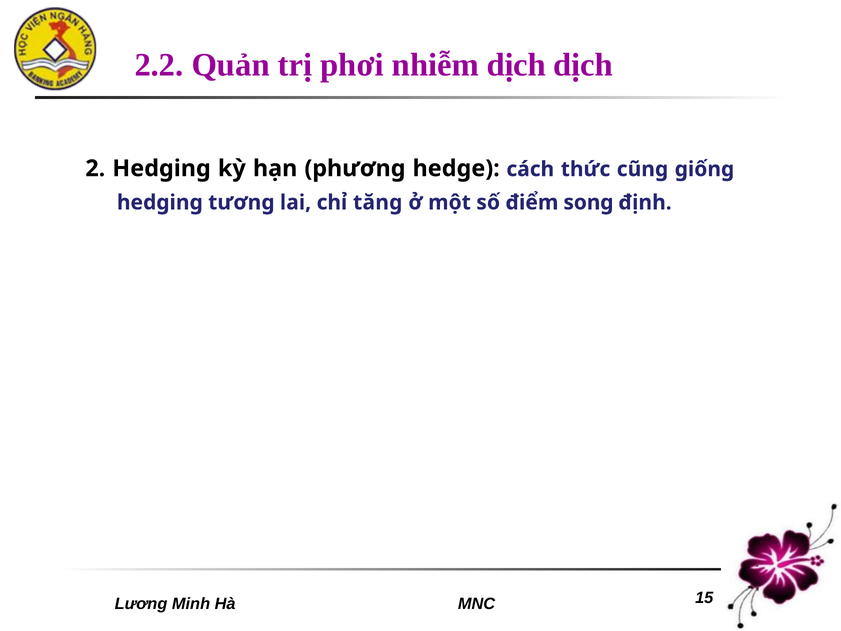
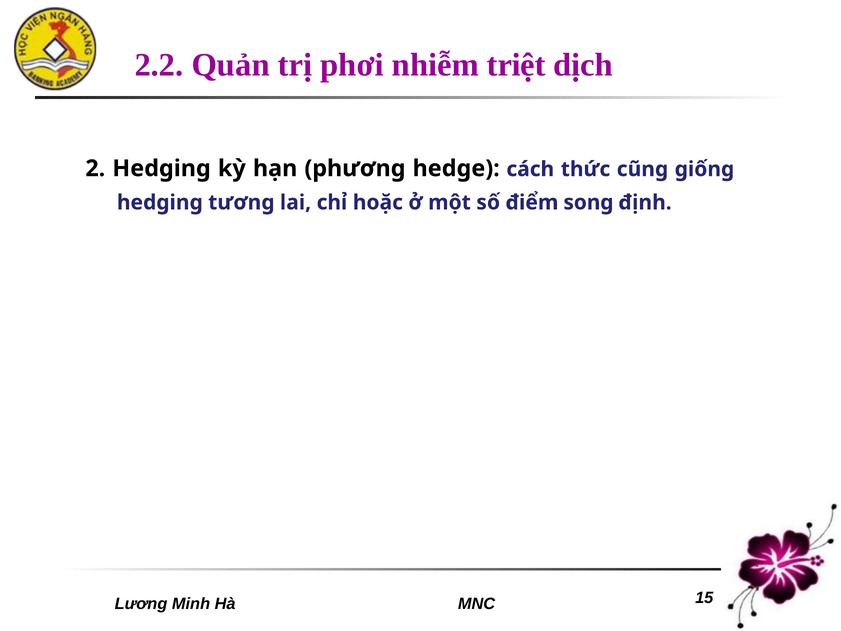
nhiễm dịch: dịch -> triệt (516, 65)
tăng: tăng -> hoặc (378, 202)
